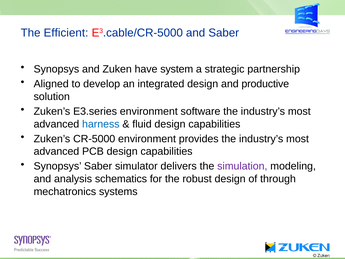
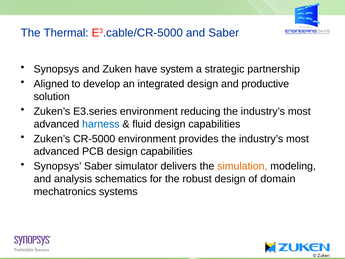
Efficient: Efficient -> Thermal (66, 33)
software: software -> reducing (201, 111)
simulation colour: purple -> orange (242, 166)
through: through -> domain (278, 179)
